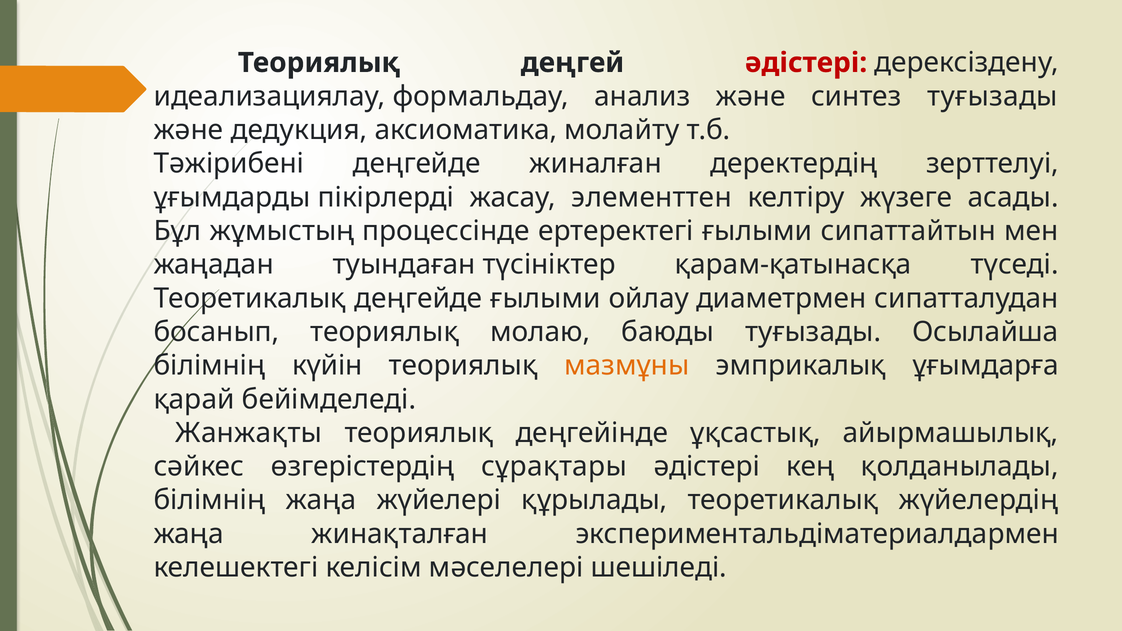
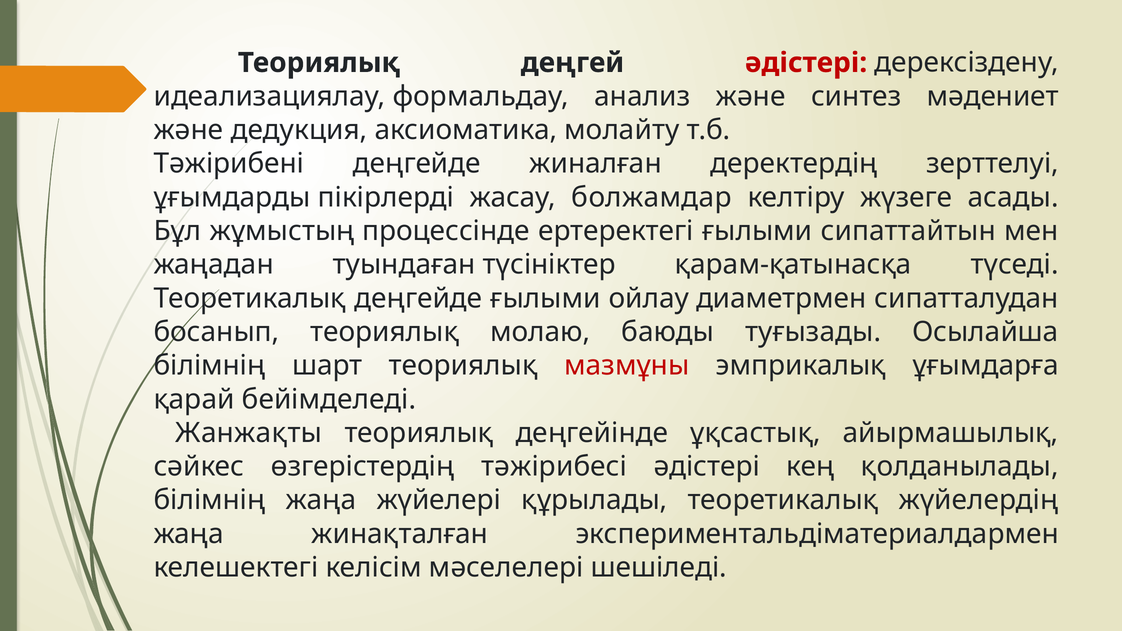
синтез туғызады: туғызады -> мәдениет (993, 96)
элементтен: элементтен -> болжамдар (652, 197)
күйін: күйін -> шарт (327, 366)
мазмұны colour: orange -> red (627, 366)
сұрақтары: сұрақтары -> тәжірибесі (554, 467)
